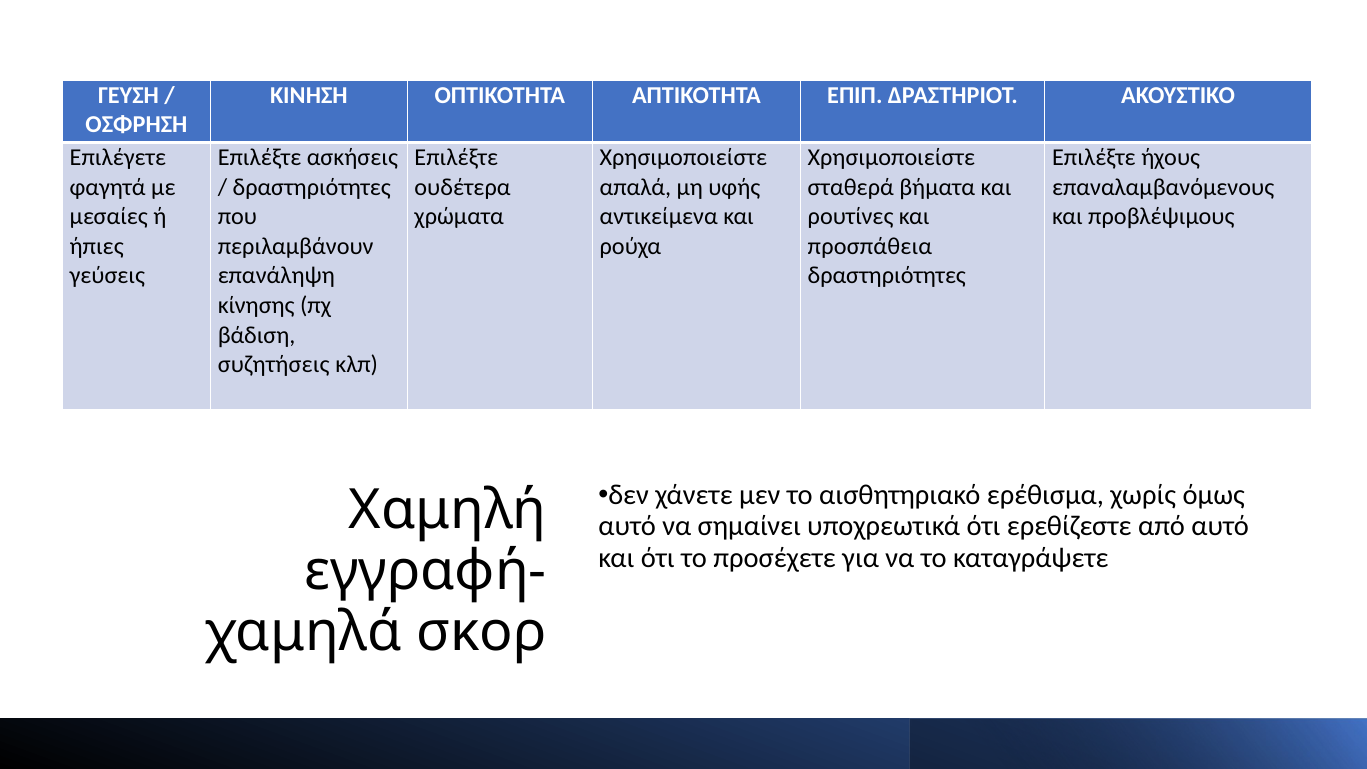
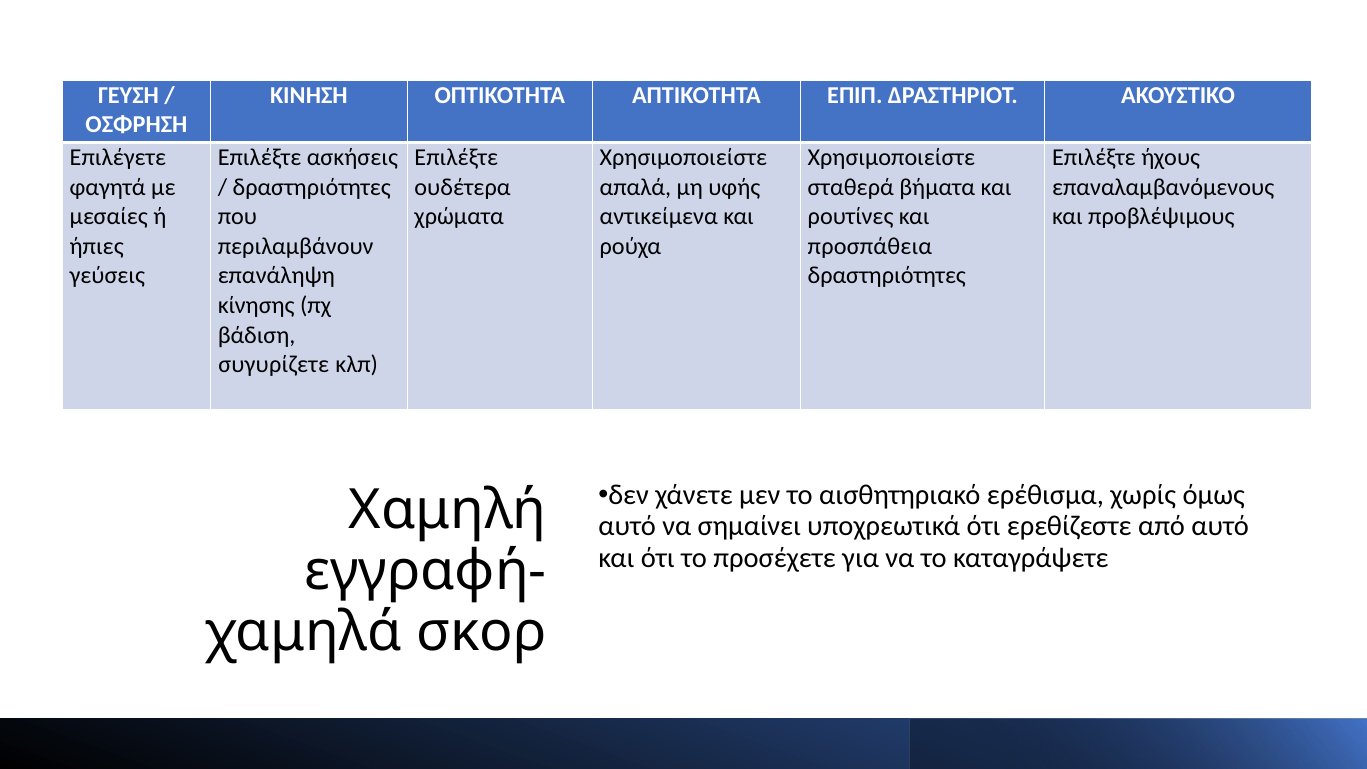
συζητήσεις: συζητήσεις -> συγυρίζετε (274, 365)
